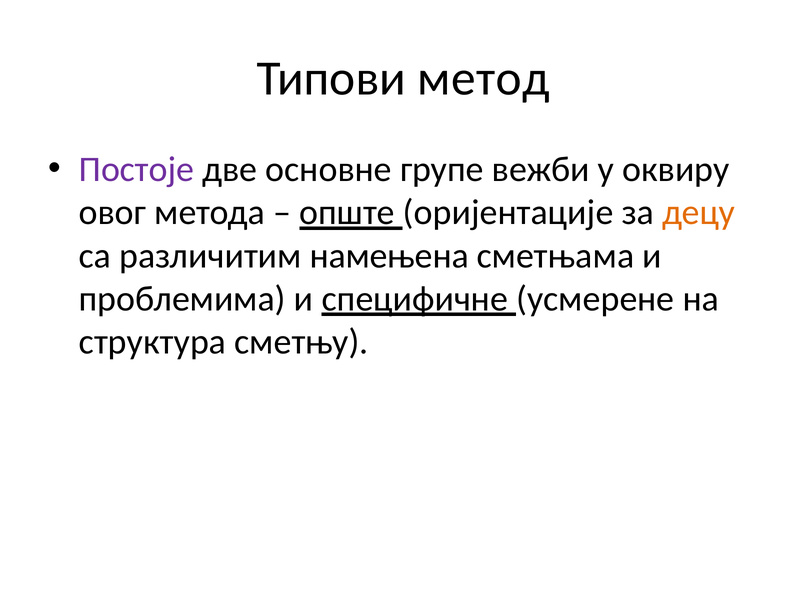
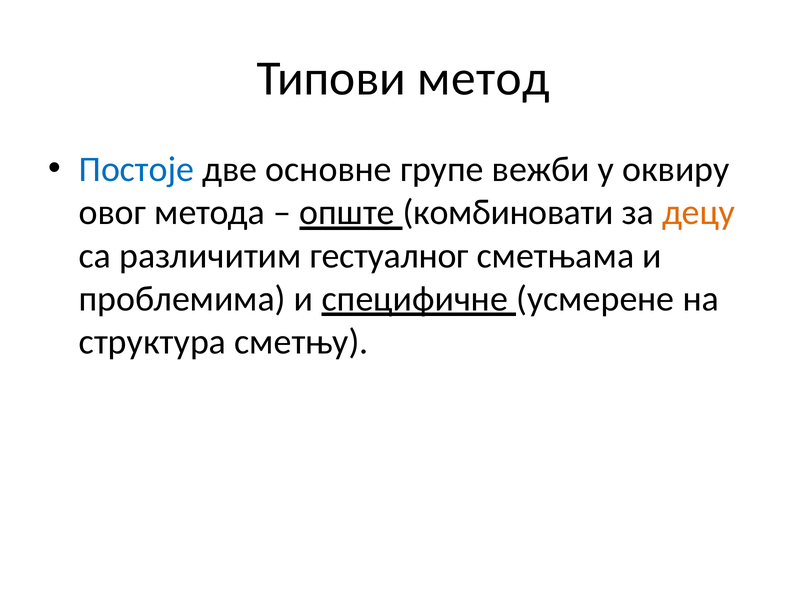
Постоје colour: purple -> blue (136, 170)
оријентације: оријентације -> комбиновати (508, 213)
намењена: намењена -> гестуалног (389, 256)
